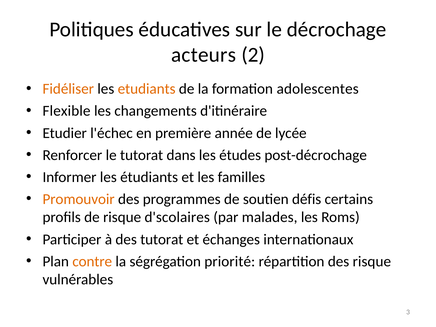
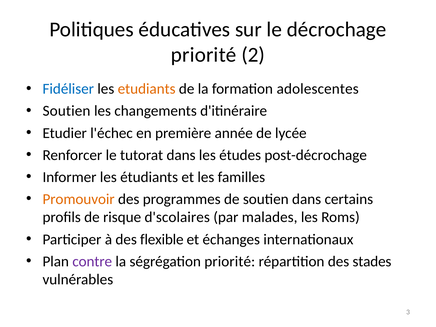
acteurs: acteurs -> priorité (204, 55)
Fidéliser colour: orange -> blue (68, 89)
Flexible: Flexible -> Soutien (67, 111)
soutien défis: défis -> dans (307, 199)
des tutorat: tutorat -> flexible (162, 239)
contre colour: orange -> purple (92, 261)
des risque: risque -> stades (372, 261)
